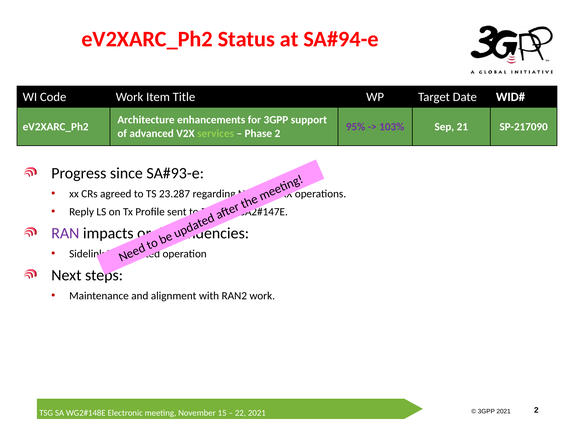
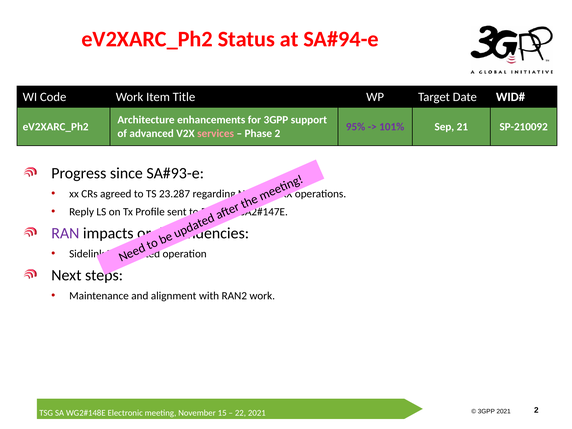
103%: 103% -> 101% (392, 127)
SP-217090: SP-217090 -> SP-210092 (524, 127)
services colour: light green -> pink (216, 133)
